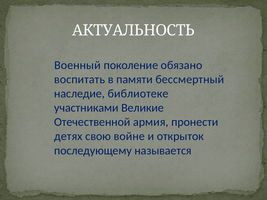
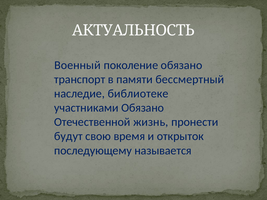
воспитать: воспитать -> транспорт (80, 79)
участниками Великие: Великие -> Обязано (143, 108)
армия: армия -> жизнь (151, 122)
детях: детях -> будут (68, 136)
войне: войне -> время (129, 136)
